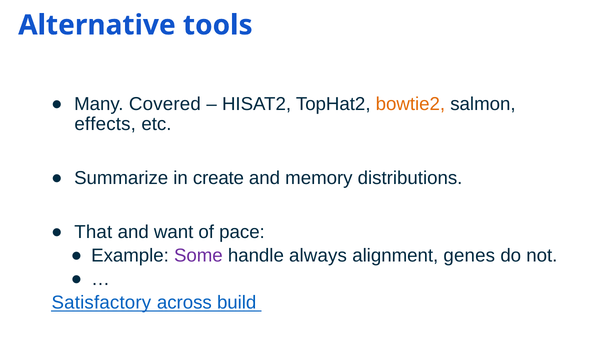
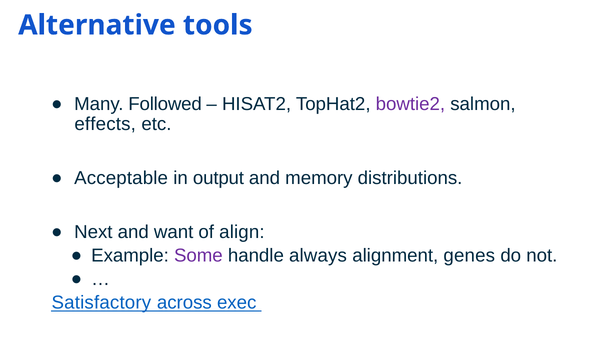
Covered: Covered -> Followed (165, 104)
bowtie2 colour: orange -> purple (410, 104)
Summarize: Summarize -> Acceptable (121, 178)
create: create -> output (218, 178)
That: That -> Next (93, 232)
pace: pace -> align (242, 232)
build: build -> exec (237, 303)
